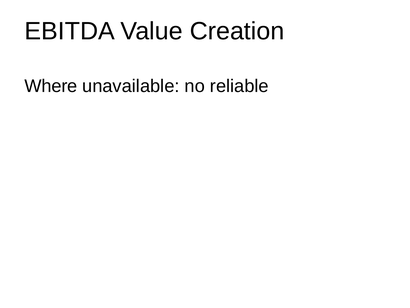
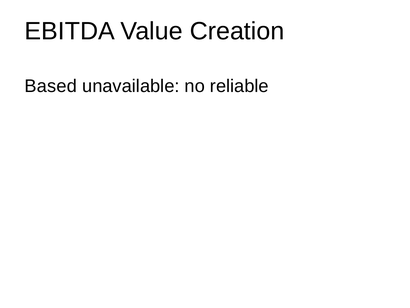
Where: Where -> Based (51, 86)
